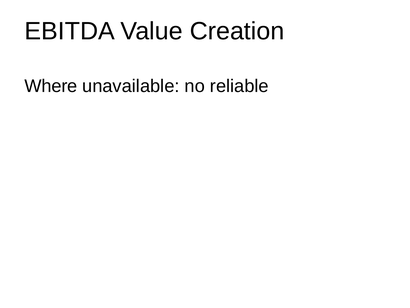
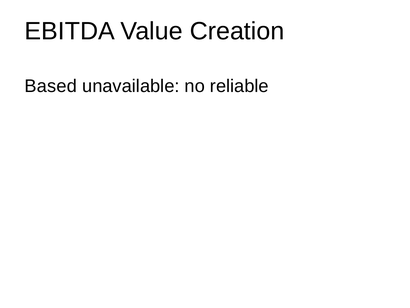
Where: Where -> Based (51, 86)
